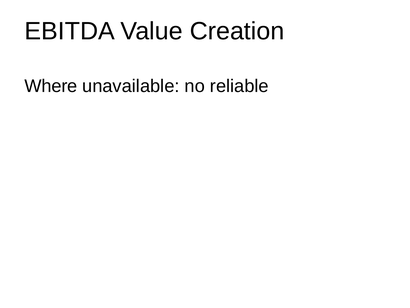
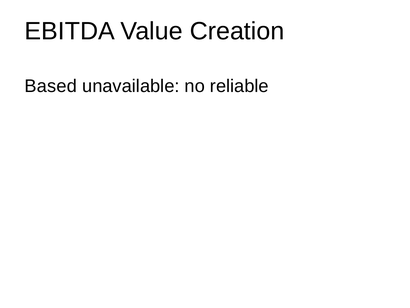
Where: Where -> Based (51, 86)
